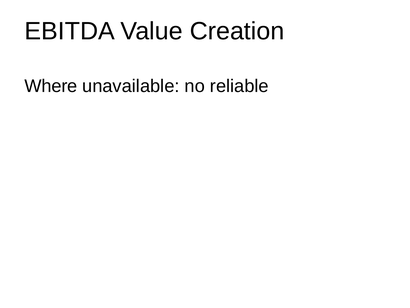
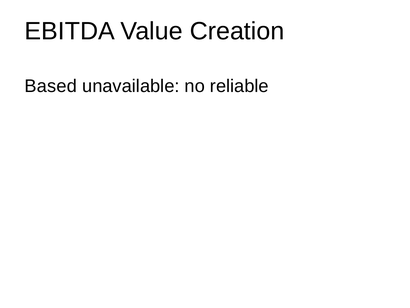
Where: Where -> Based (51, 86)
